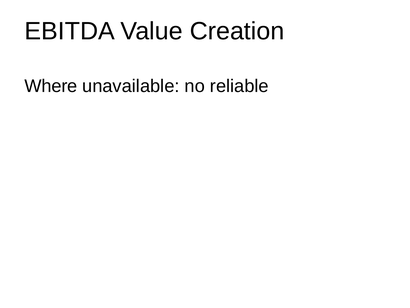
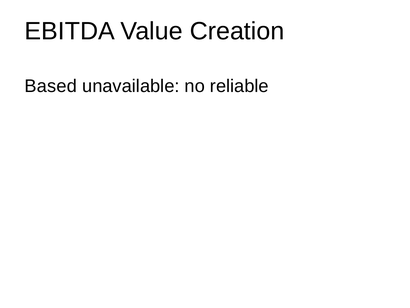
Where: Where -> Based (51, 86)
